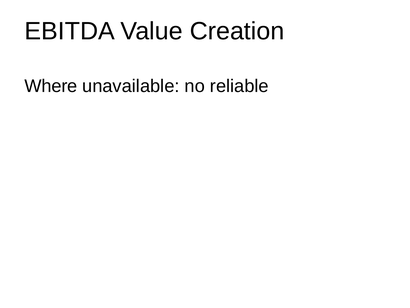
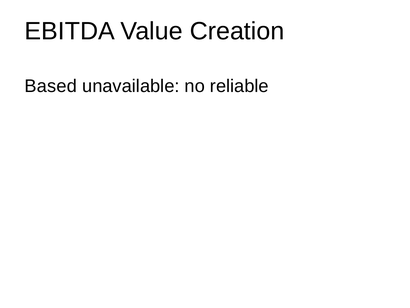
Where: Where -> Based (51, 86)
